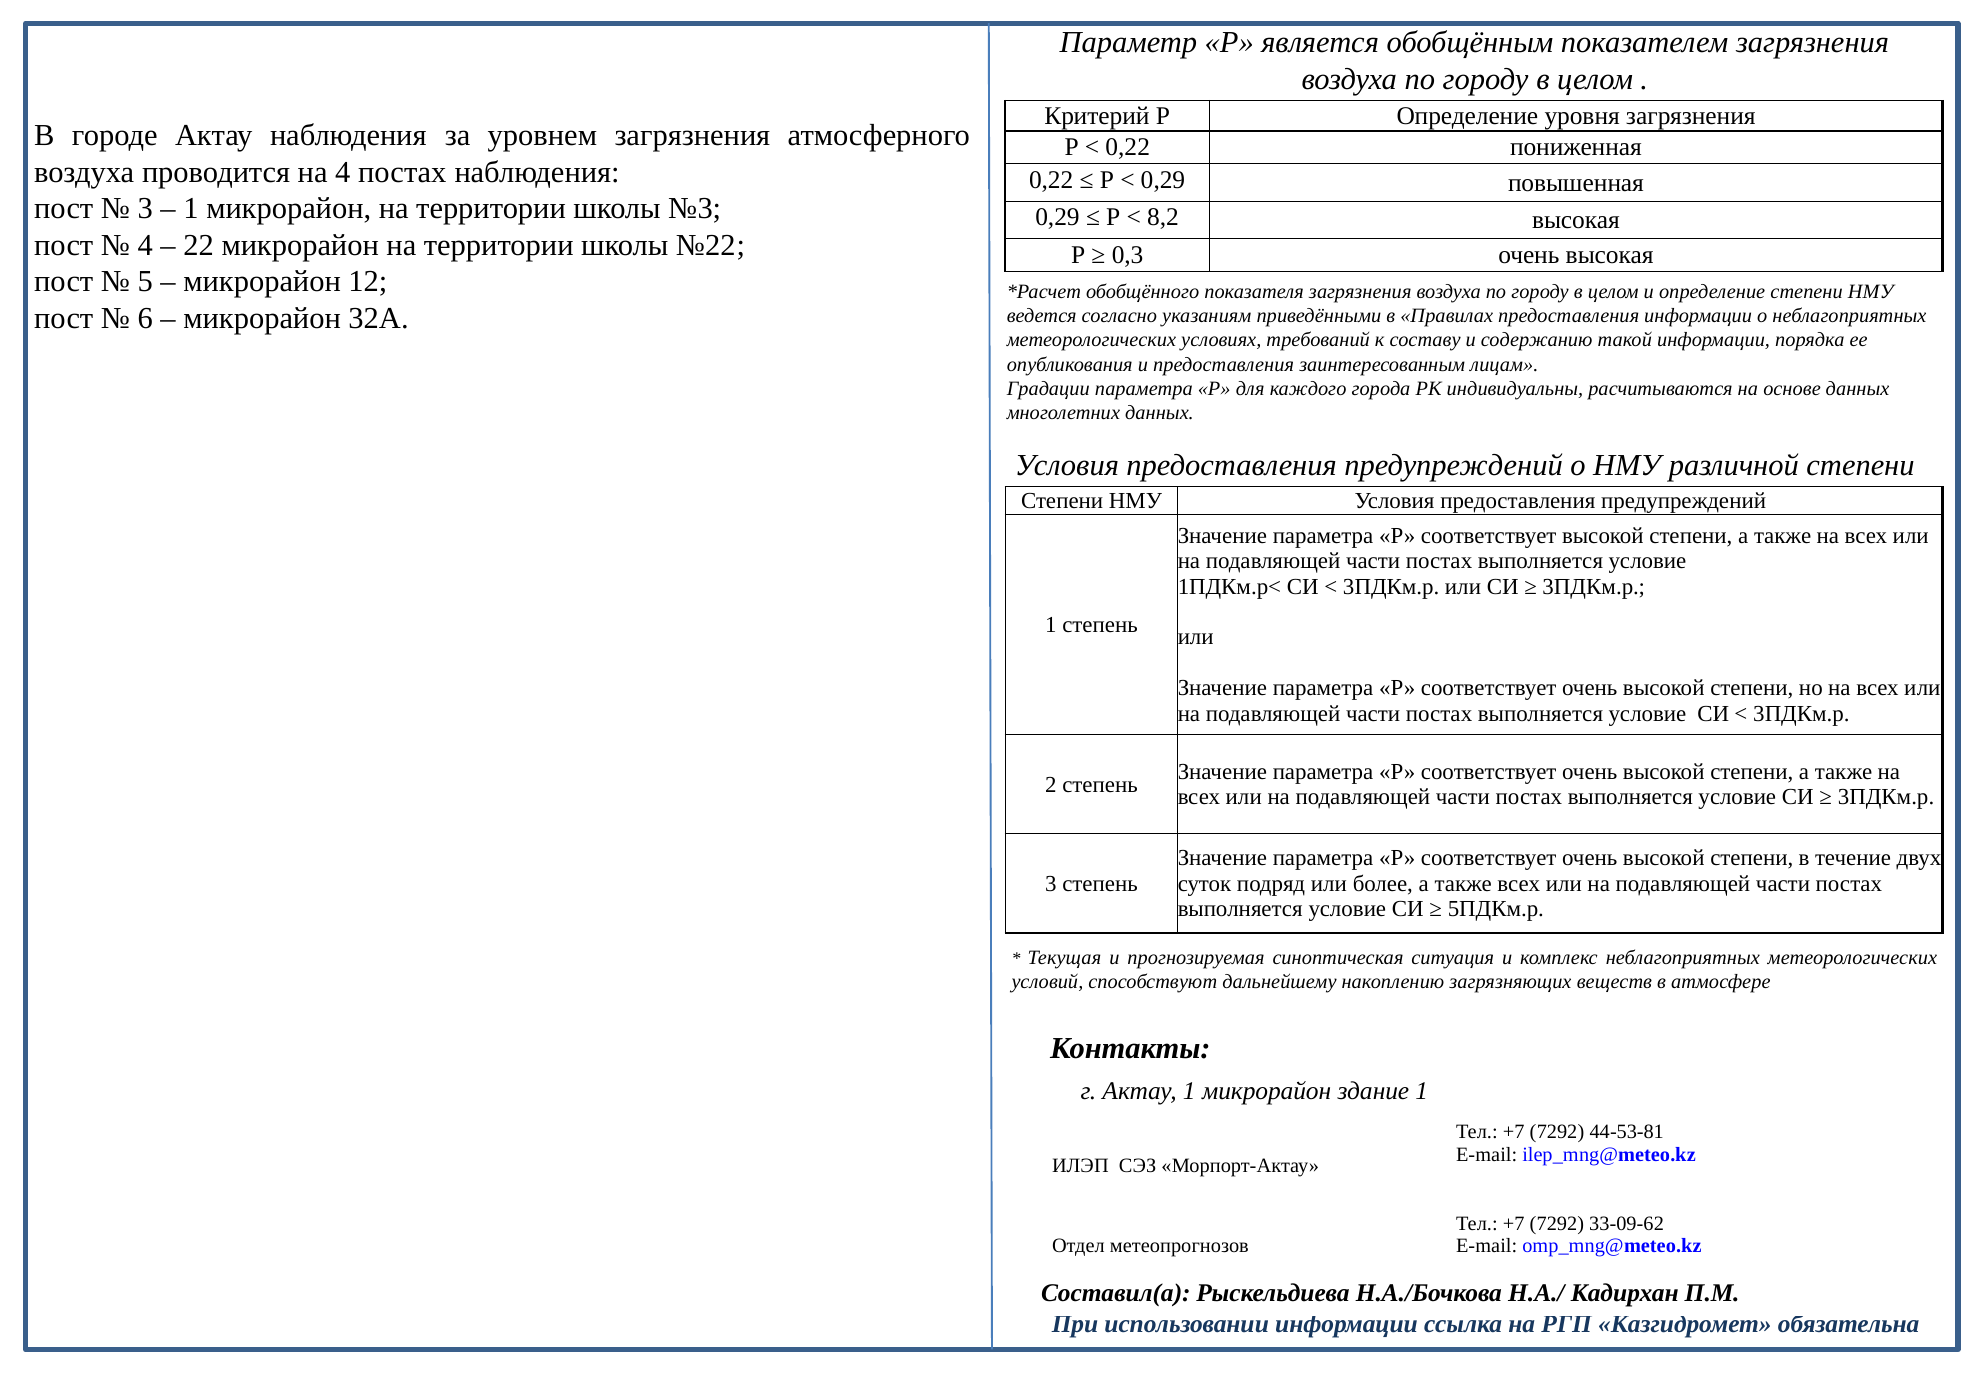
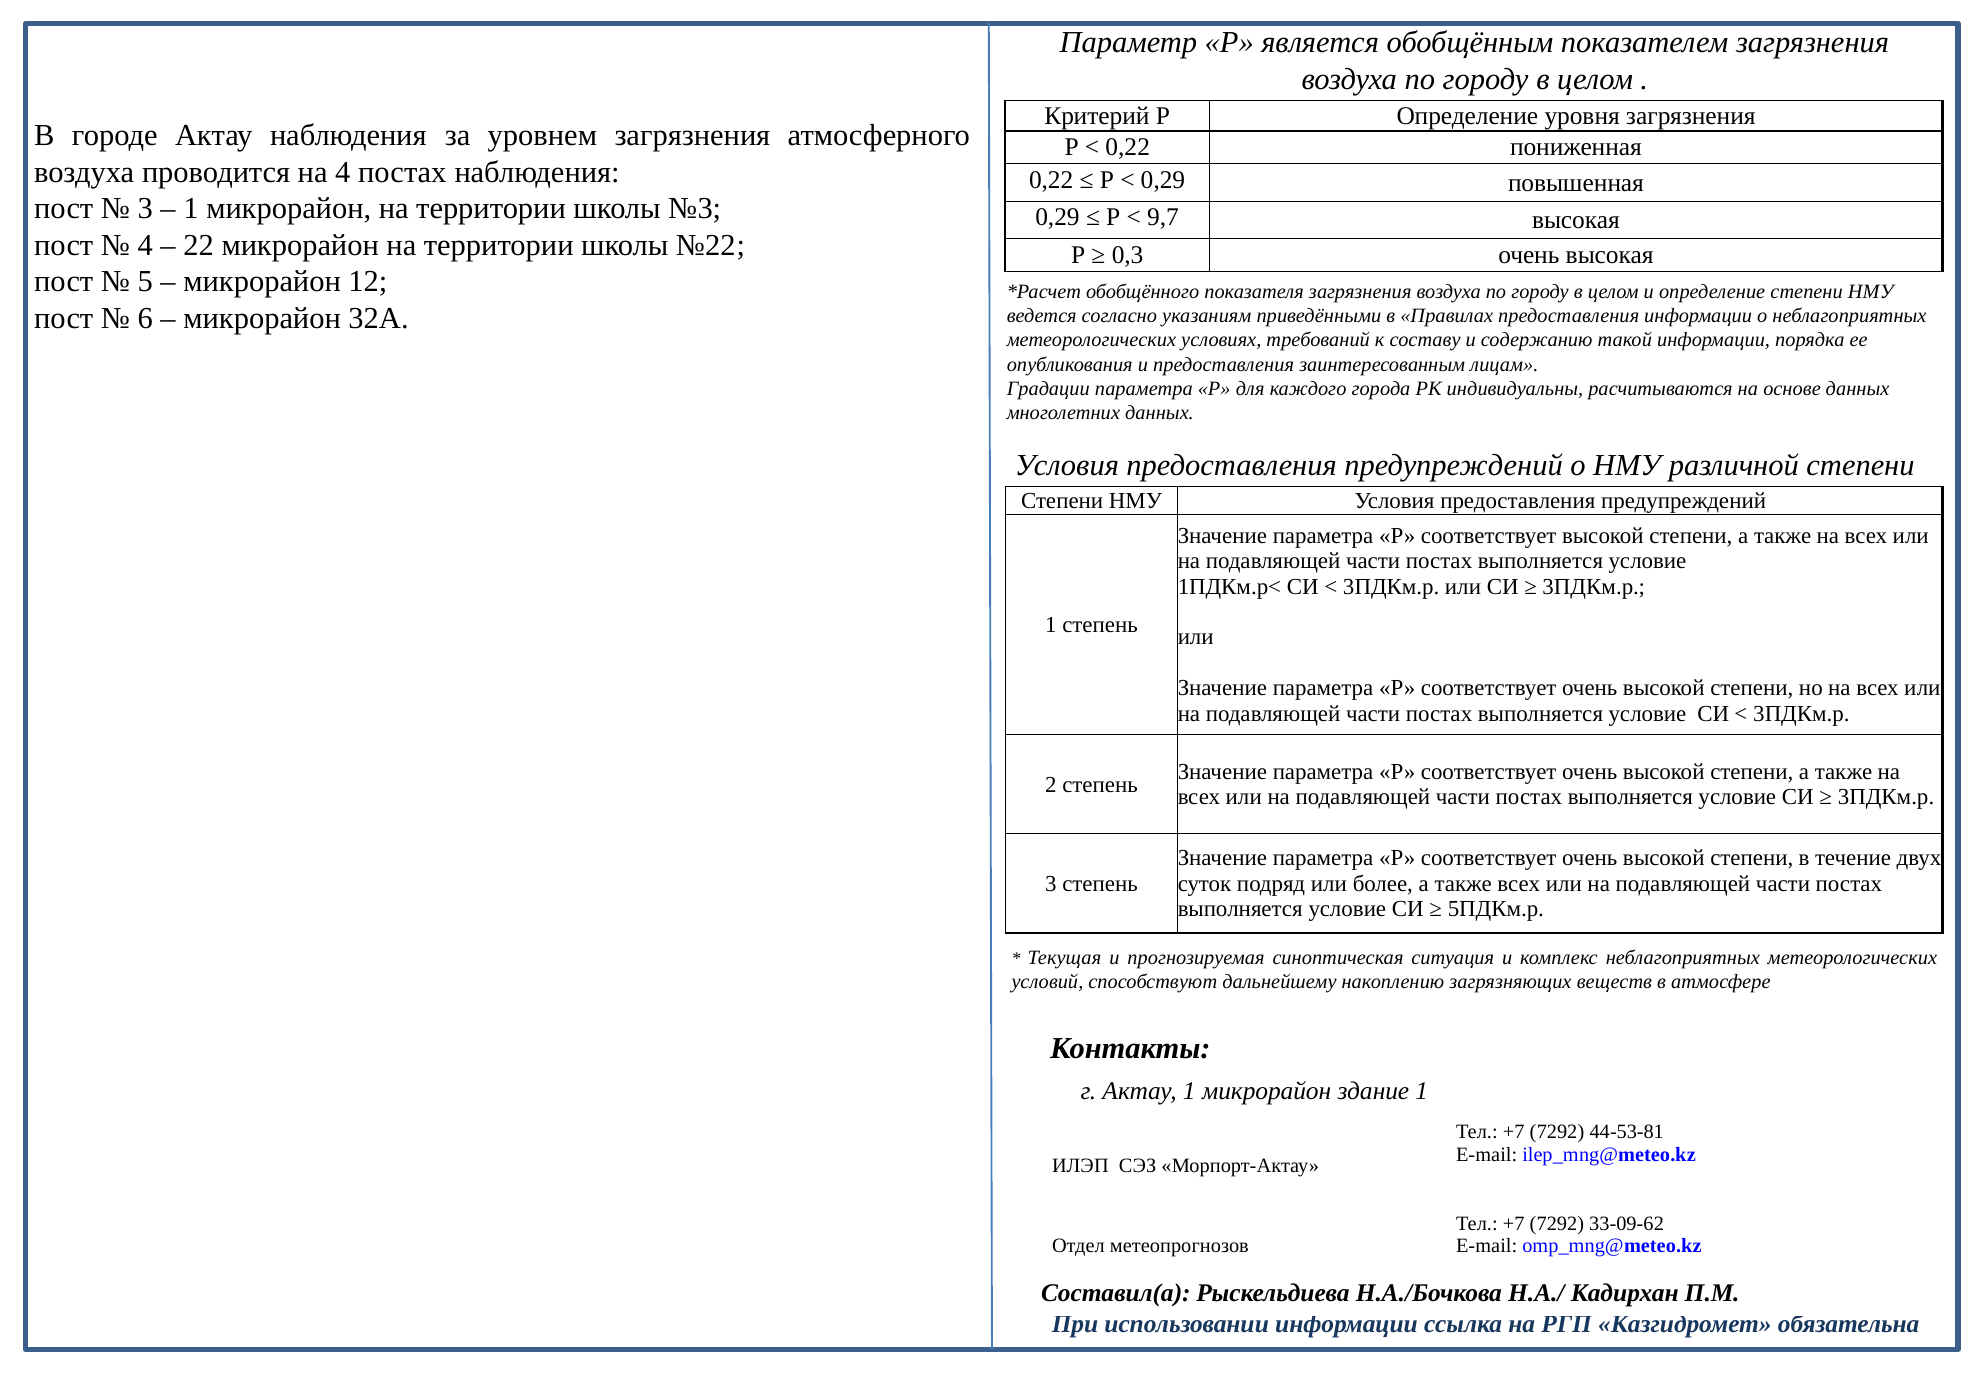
8,2: 8,2 -> 9,7 (1163, 217)
